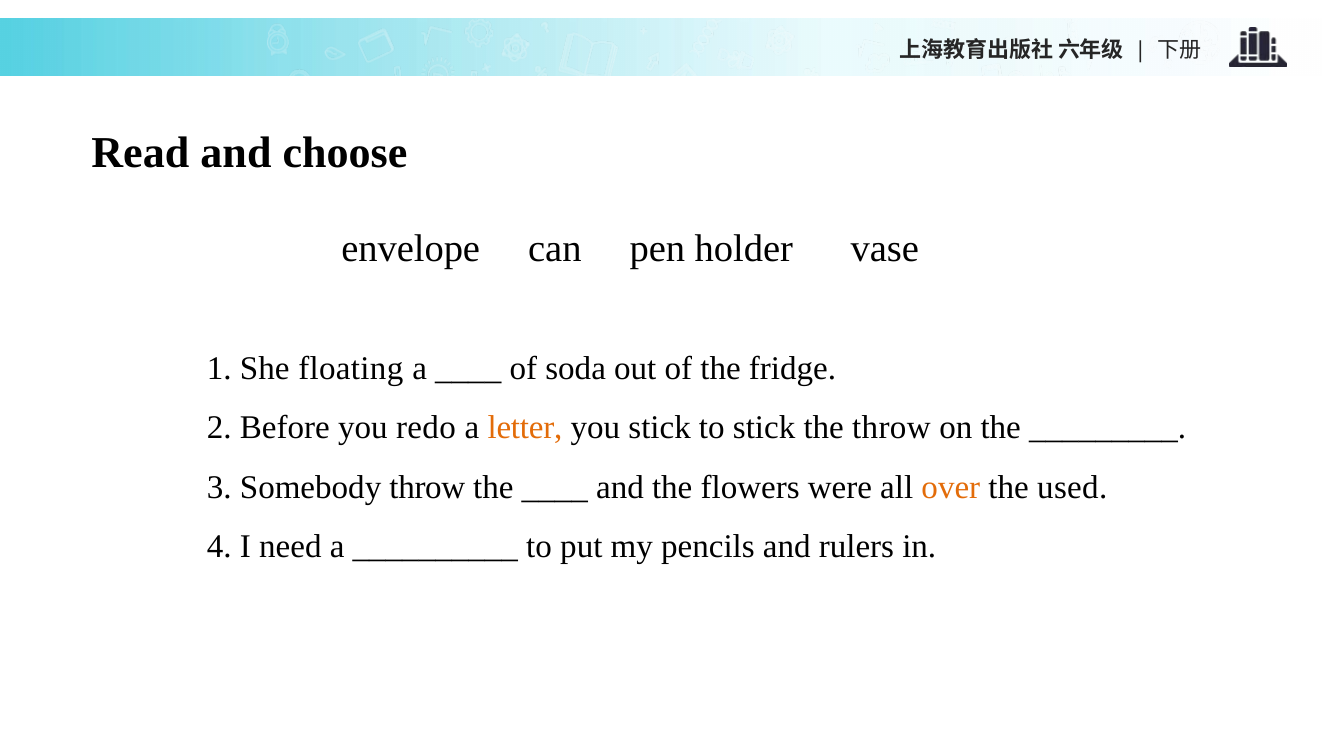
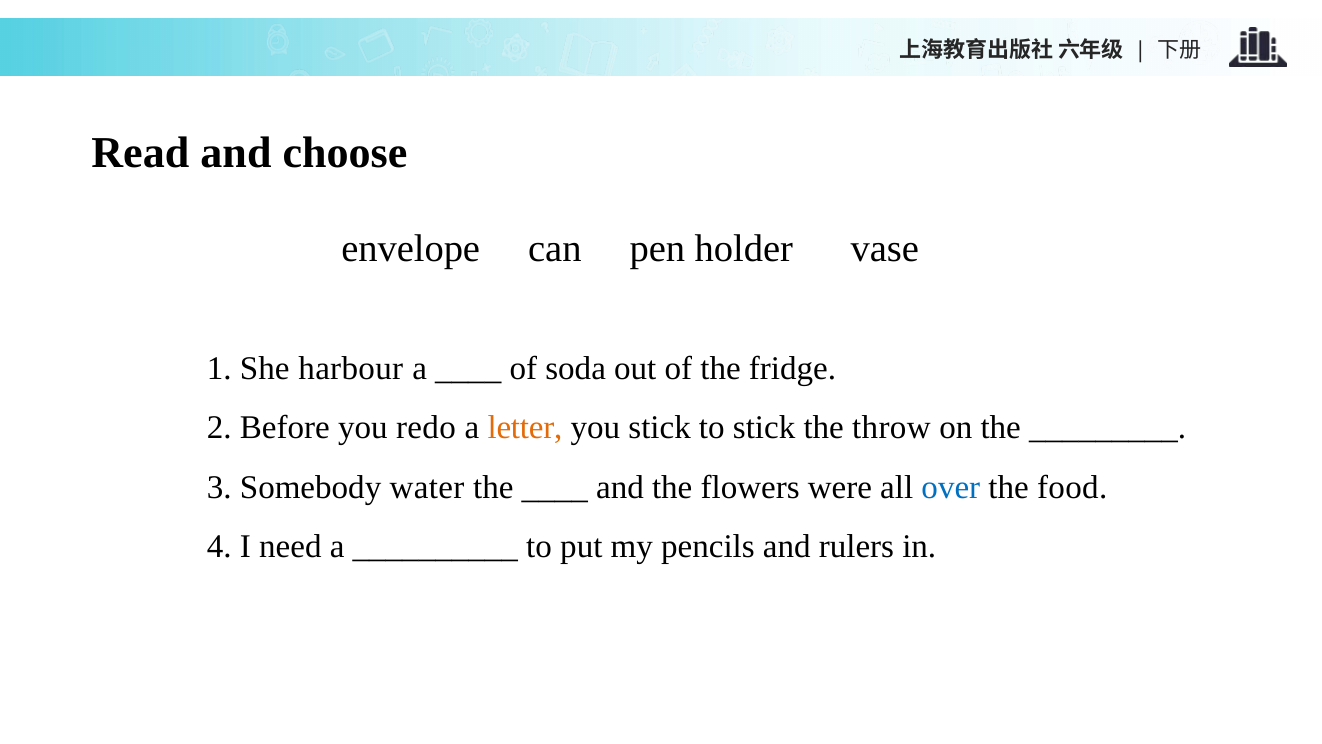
floating: floating -> harbour (351, 368)
Somebody throw: throw -> water (427, 487)
over colour: orange -> blue (951, 487)
used: used -> food (1072, 487)
